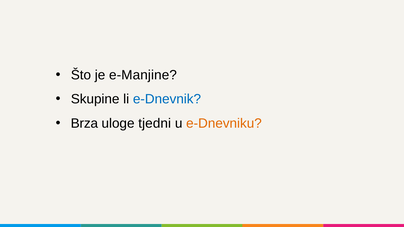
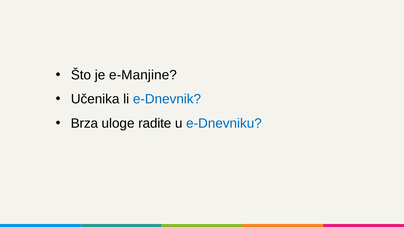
Skupine: Skupine -> Učenika (95, 99)
tjedni: tjedni -> radite (155, 124)
e-Dnevniku colour: orange -> blue (224, 124)
